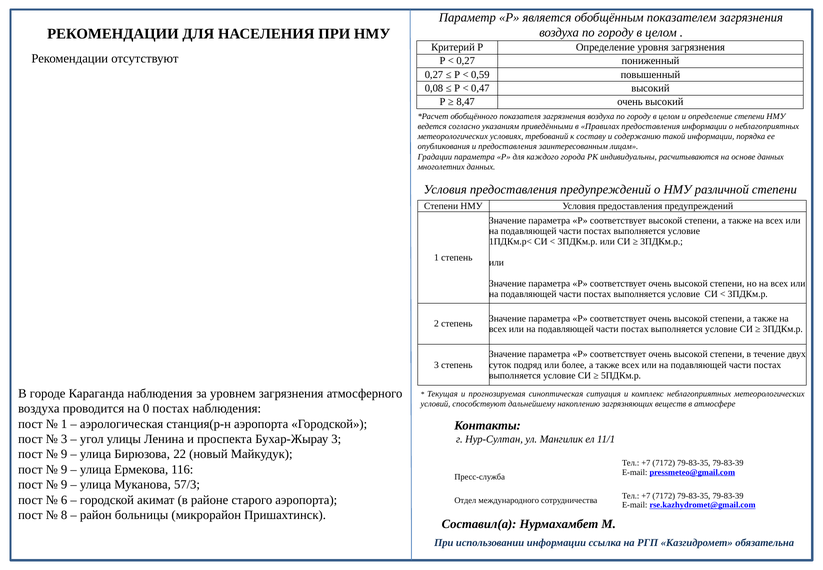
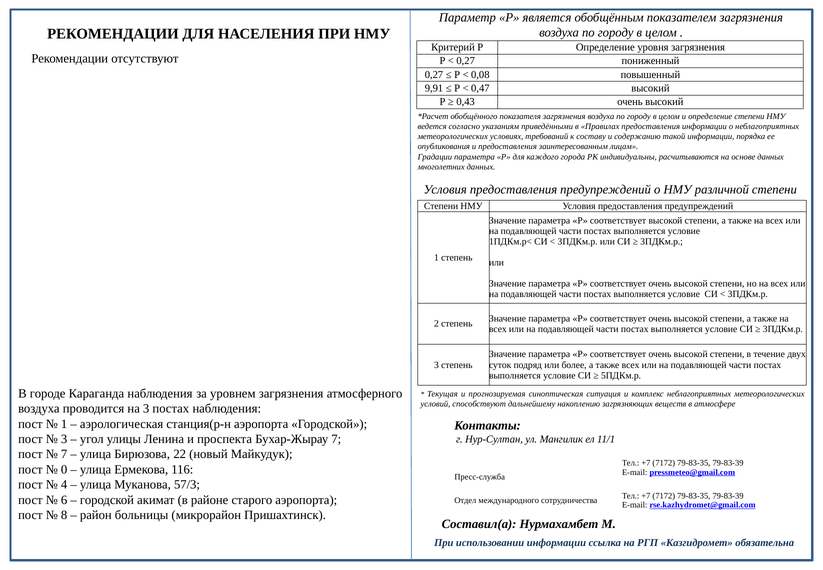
0,59: 0,59 -> 0,08 (480, 74)
0,08: 0,08 -> 9,91 (434, 88)
8,47: 8,47 -> 0,43 (466, 102)
на 0: 0 -> 3 (146, 409)
Бухар-Жырау 3: 3 -> 7 (336, 439)
9: 9 -> 7 (64, 454)
9: 9 -> 0 (64, 469)
9: 9 -> 4 (64, 484)
